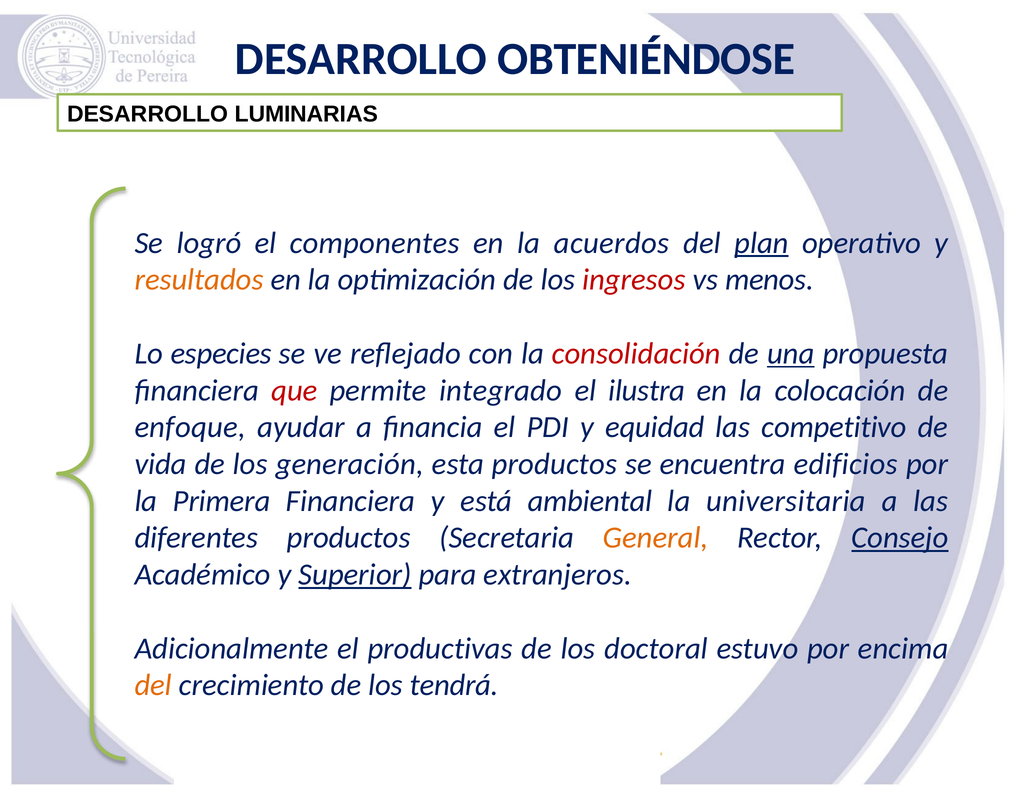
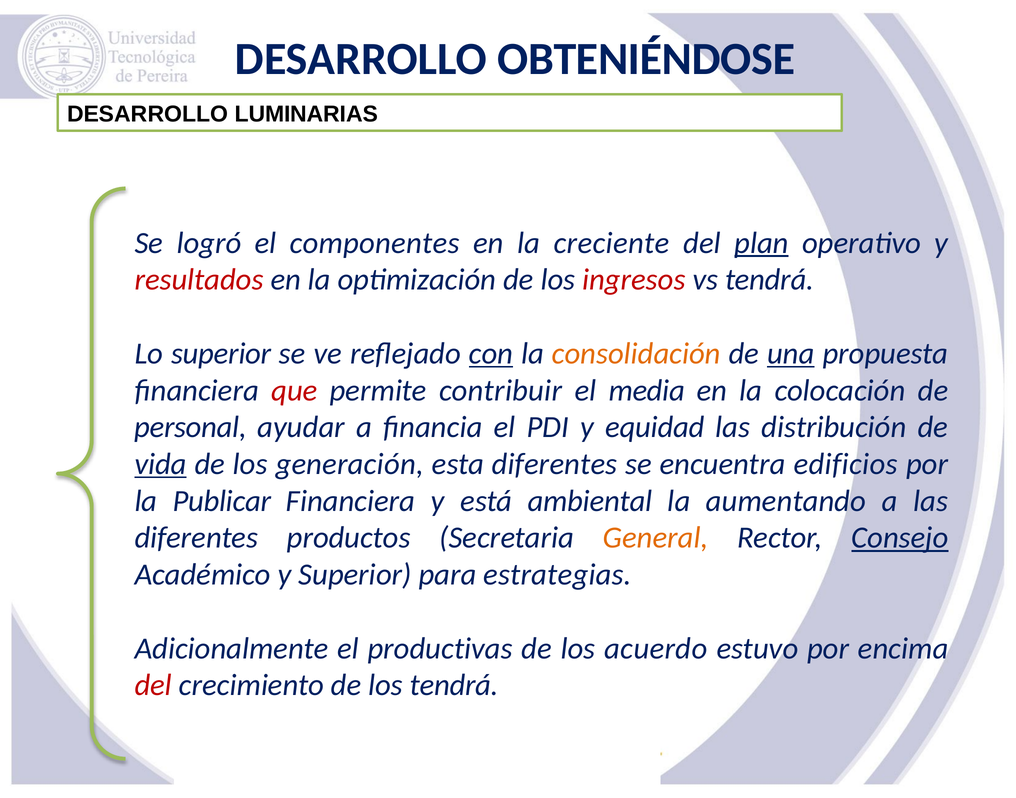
acuerdos: acuerdos -> creciente (612, 243)
resultados colour: orange -> red (199, 280)
vs menos: menos -> tendrá (769, 280)
Lo especies: especies -> superior (221, 354)
con underline: none -> present (491, 354)
consolidación colour: red -> orange (636, 354)
integrado: integrado -> contribuir (501, 391)
ilustra: ilustra -> media (647, 391)
enfoque: enfoque -> personal (190, 427)
competitivo: competitivo -> distribución (834, 427)
vida underline: none -> present (161, 464)
esta productos: productos -> diferentes (554, 464)
Primera: Primera -> Publicar (222, 501)
universitaria: universitaria -> aumentando (786, 501)
Superior underline: present -> none (355, 575)
extranjeros: extranjeros -> estrategias (557, 575)
doctoral: doctoral -> acuerdo (656, 649)
del colour: orange -> red (153, 686)
